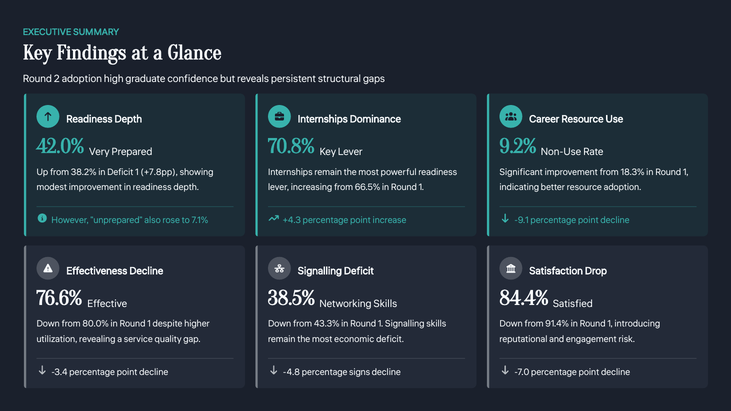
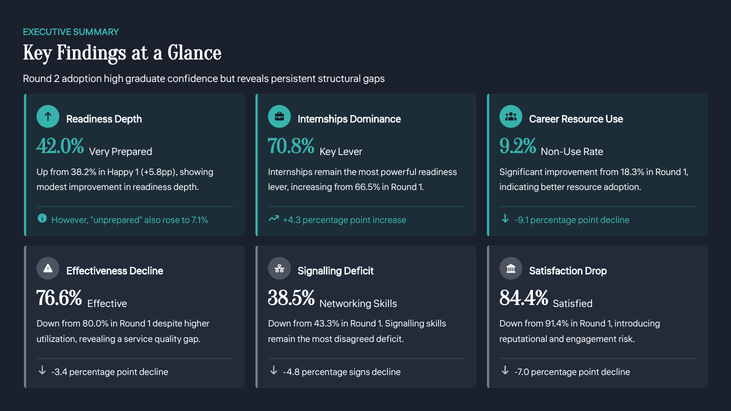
in Deficit: Deficit -> Happy (120, 172)
+7.8pp: +7.8pp -> +5.8pp (159, 172)
economic: economic -> disagreed (354, 339)
